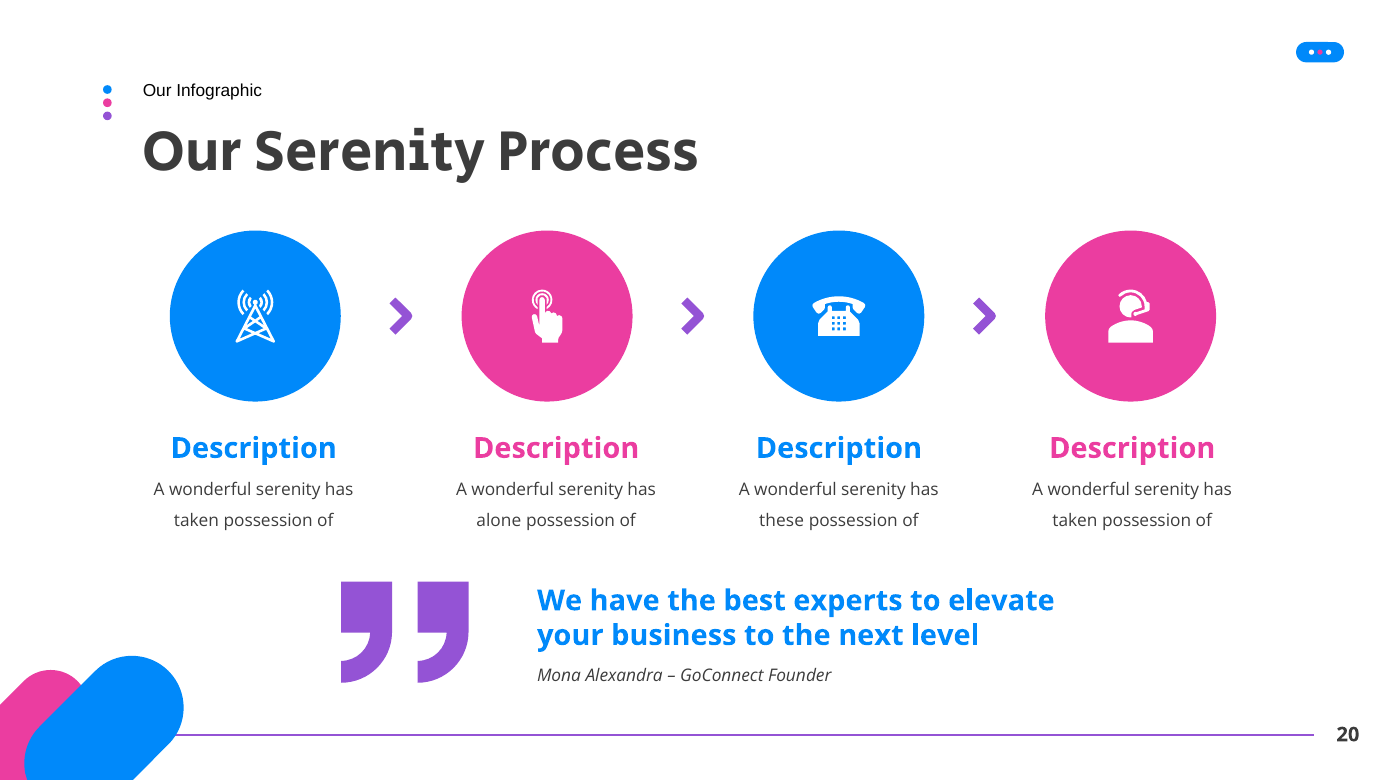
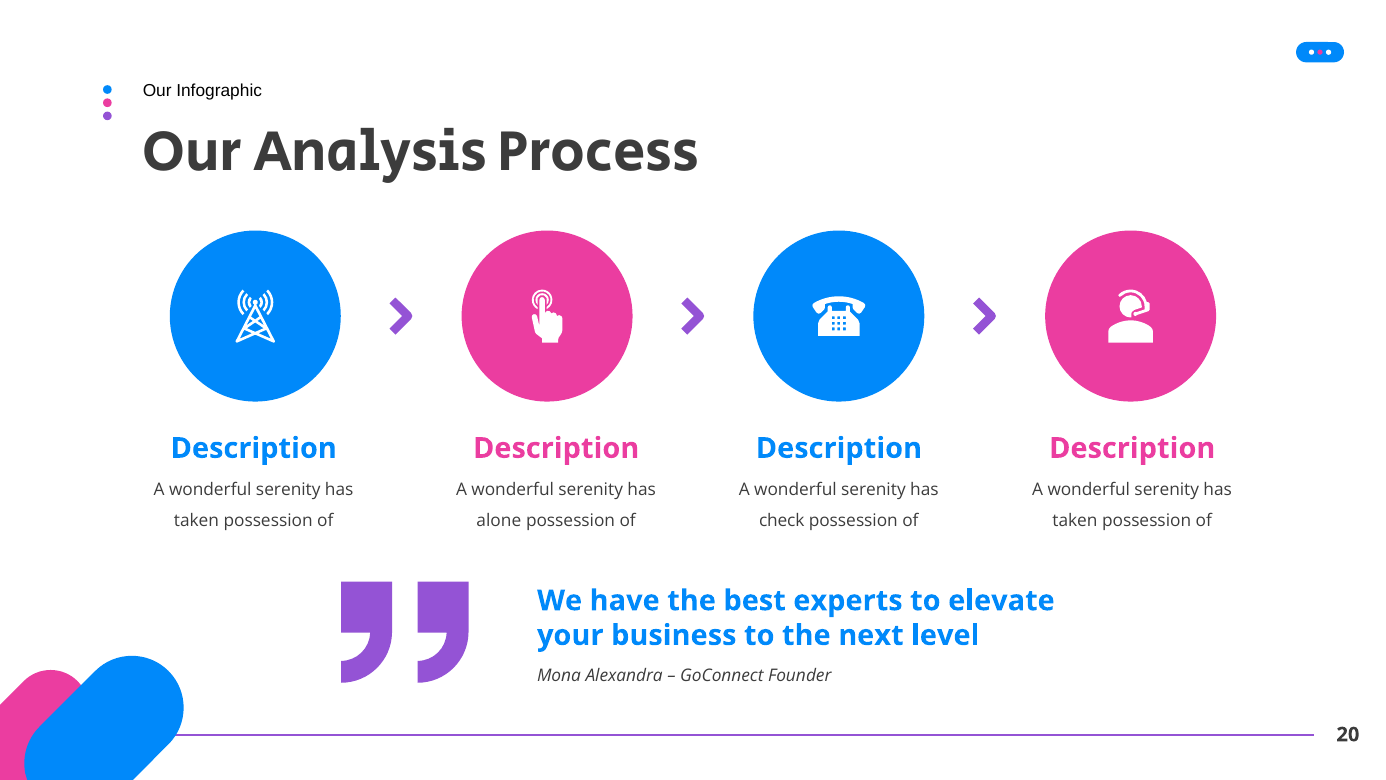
Our Serenity: Serenity -> Analysis (370, 151)
these: these -> check (782, 521)
